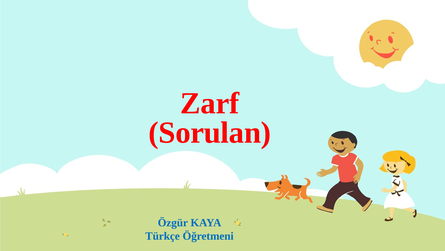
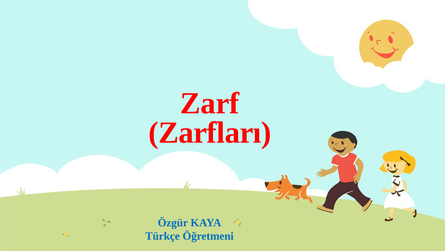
Sorulan: Sorulan -> Zarfları (210, 132)
